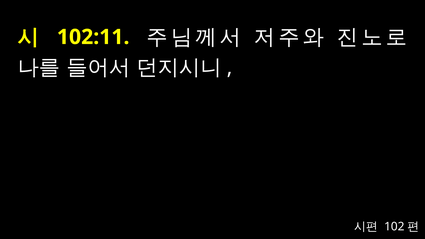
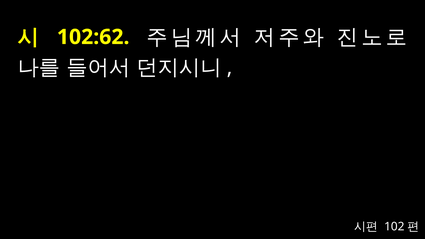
102:11: 102:11 -> 102:62 (93, 37)
